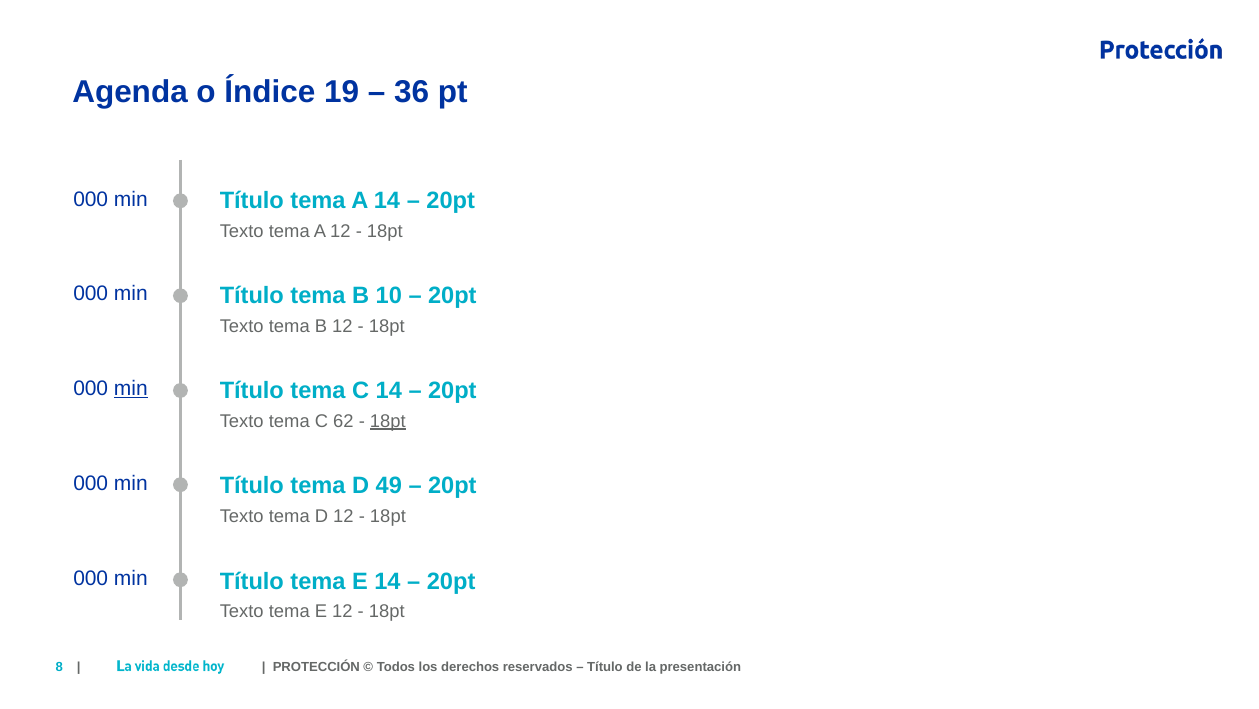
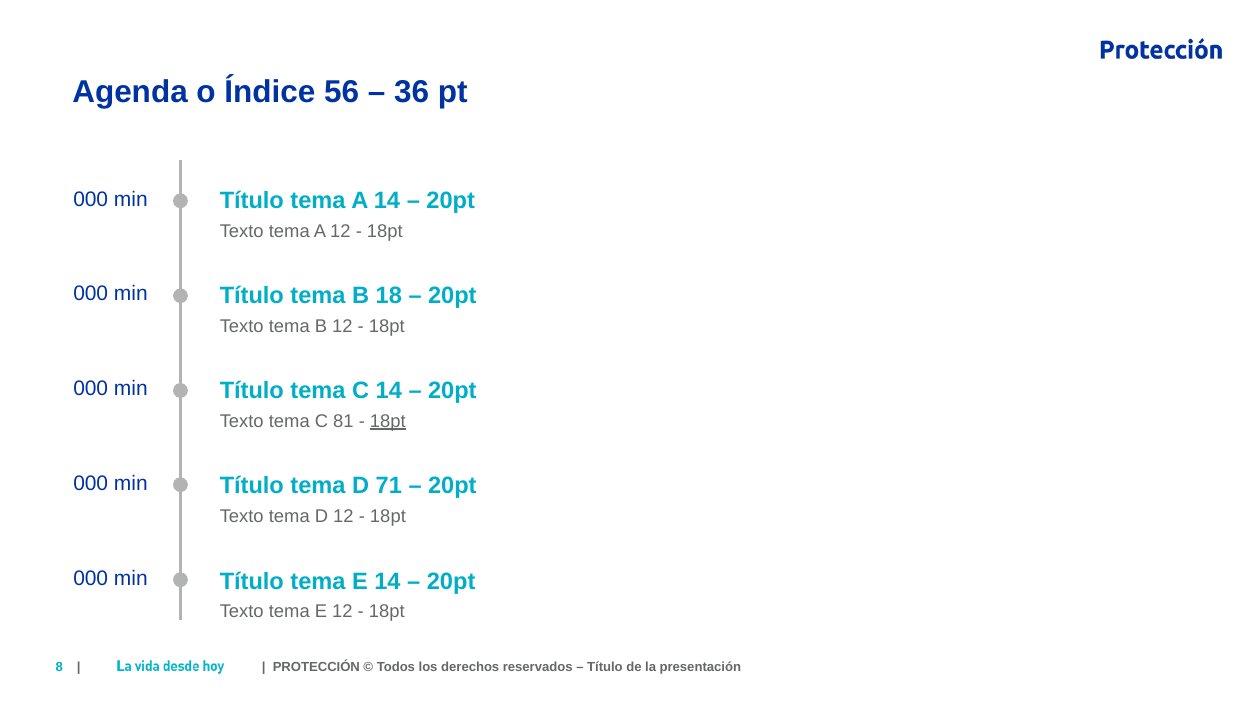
19: 19 -> 56 (342, 92)
10: 10 -> 18 (389, 296)
min underline: present -> none (131, 388)
62: 62 -> 81 (343, 421)
49: 49 -> 71 (389, 486)
